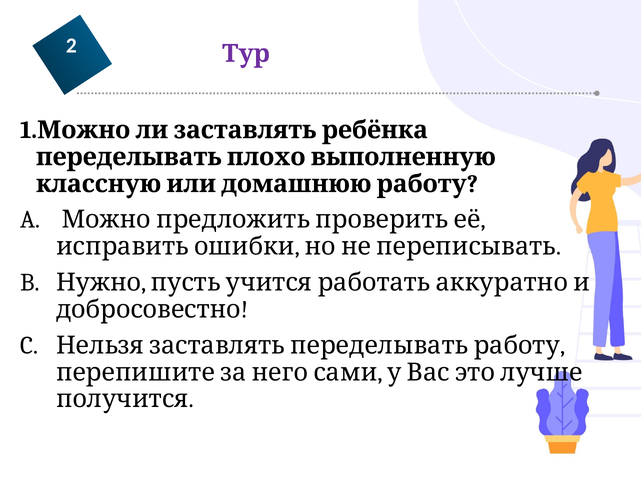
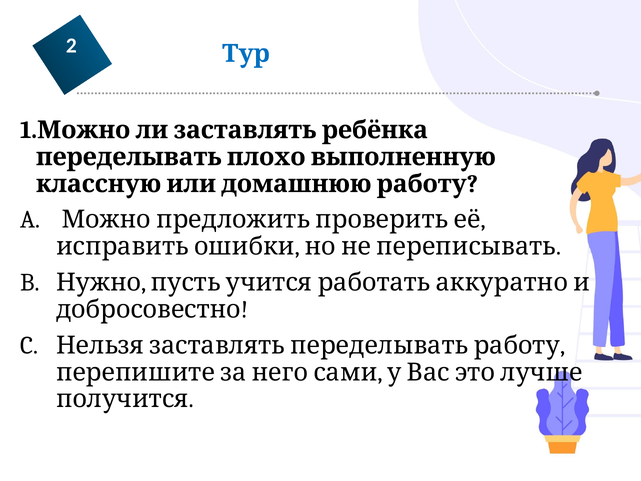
Тур colour: purple -> blue (246, 54)
